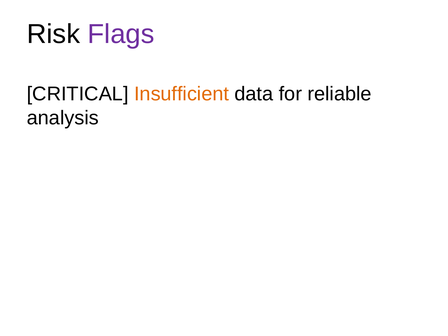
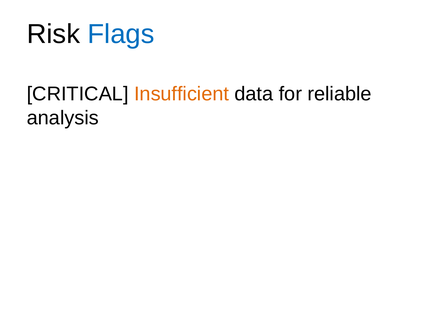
Flags colour: purple -> blue (121, 34)
